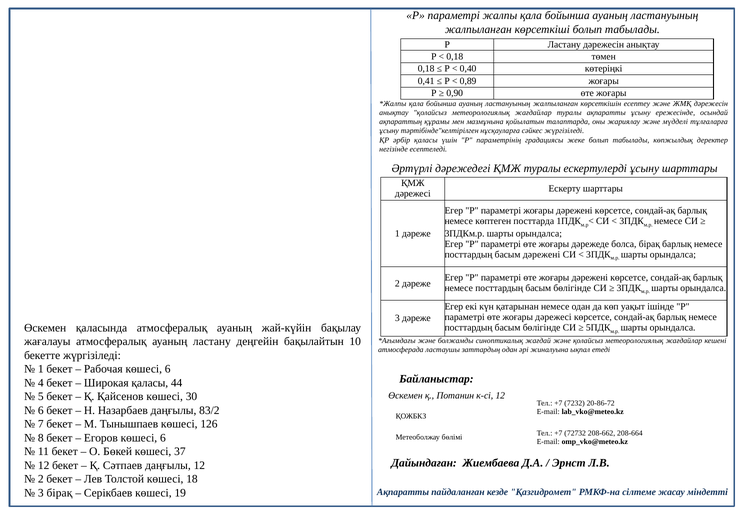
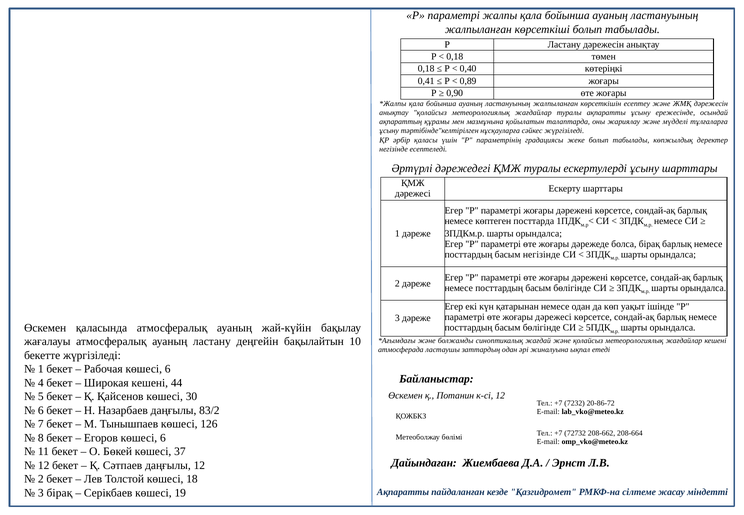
басым дәрежені: дәрежені -> негізінде (542, 254)
Широкая қаласы: қаласы -> кешені (150, 383)
